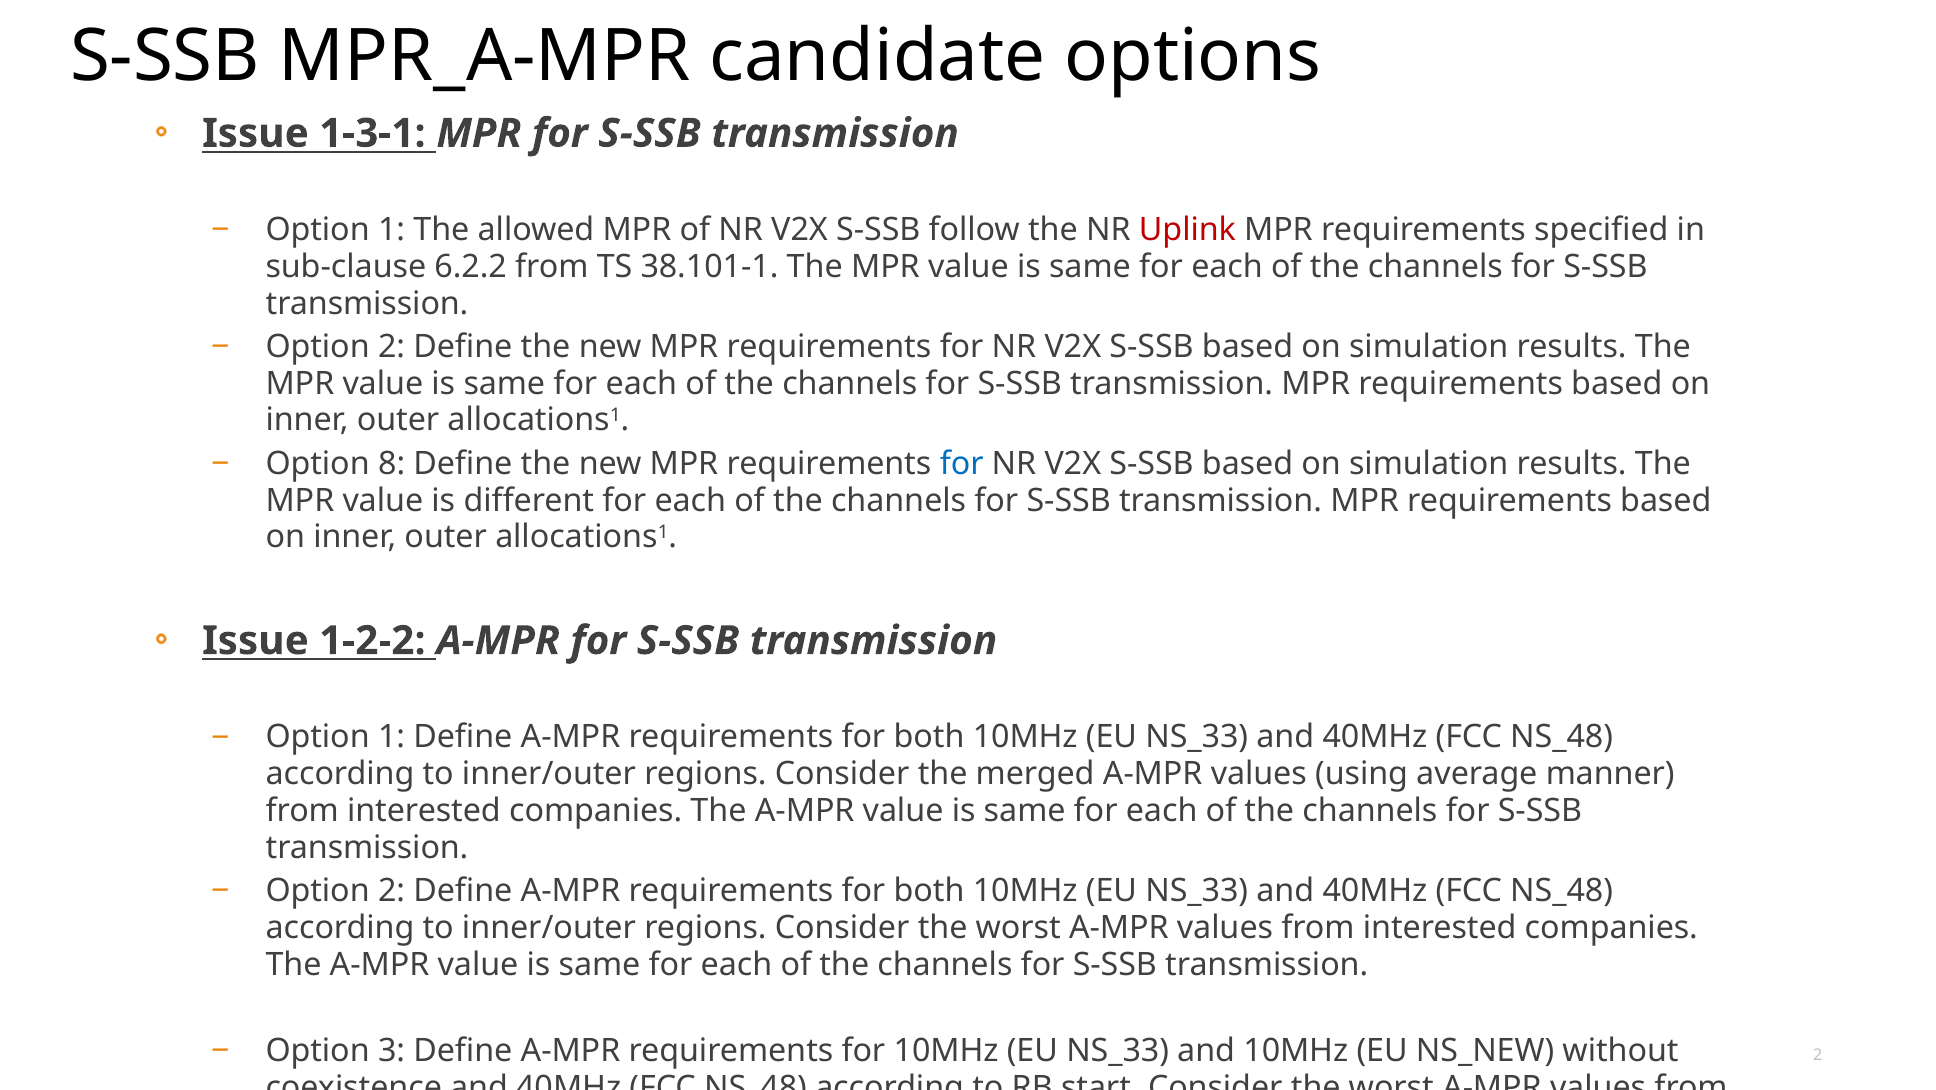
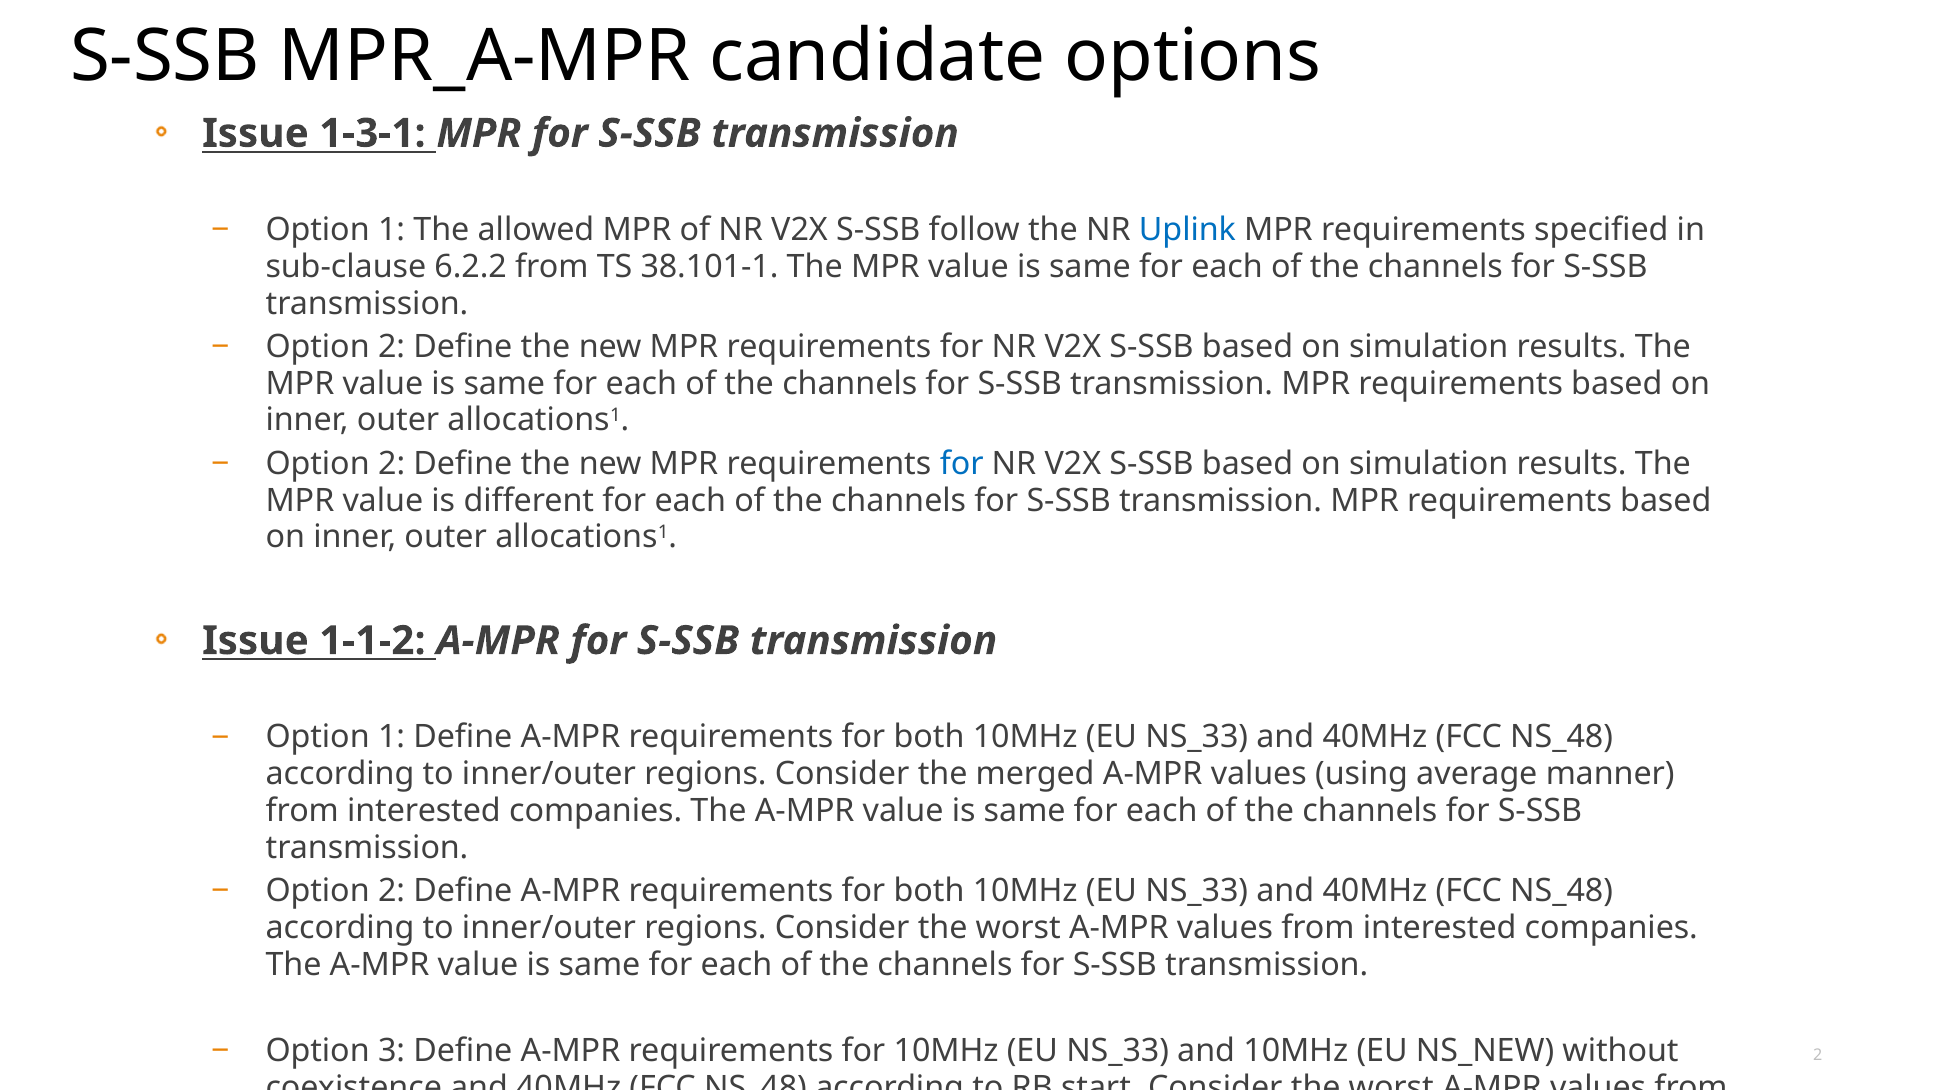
Uplink colour: red -> blue (1187, 230)
8: 8 -> 2 (392, 463)
1-2-2: 1-2-2 -> 1-1-2 (372, 640)
